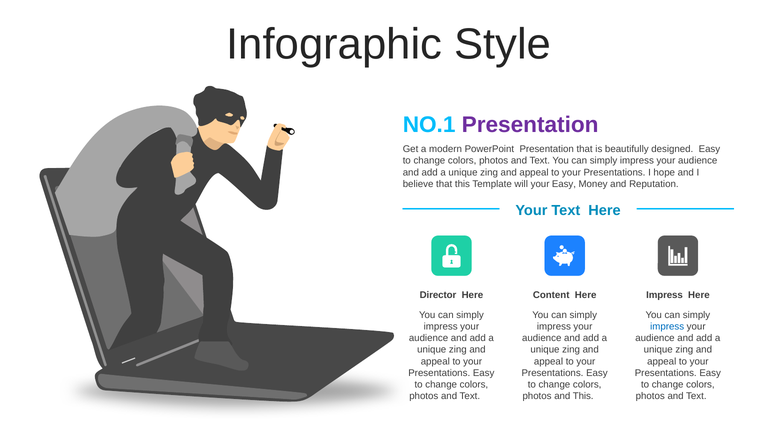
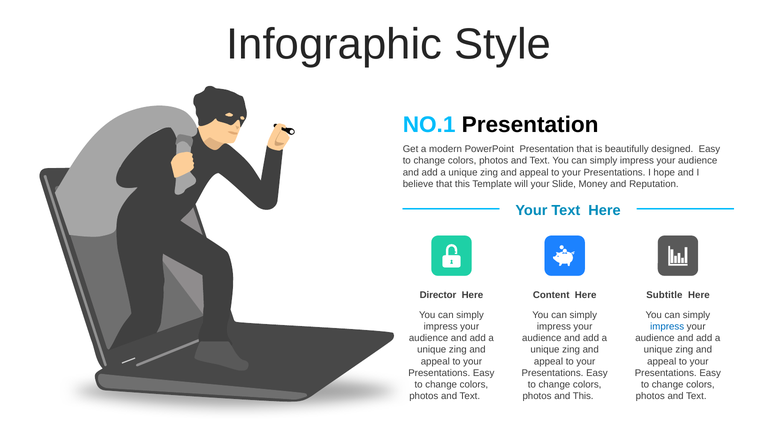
Presentation colour: purple -> black (530, 125)
your Easy: Easy -> Slide (564, 184)
Impress: Impress -> Subtitle (664, 296)
